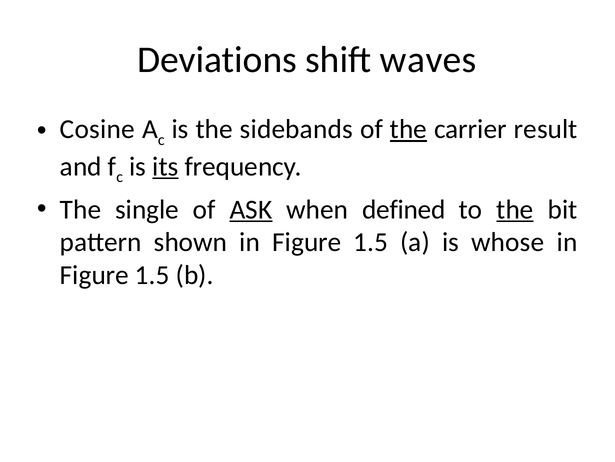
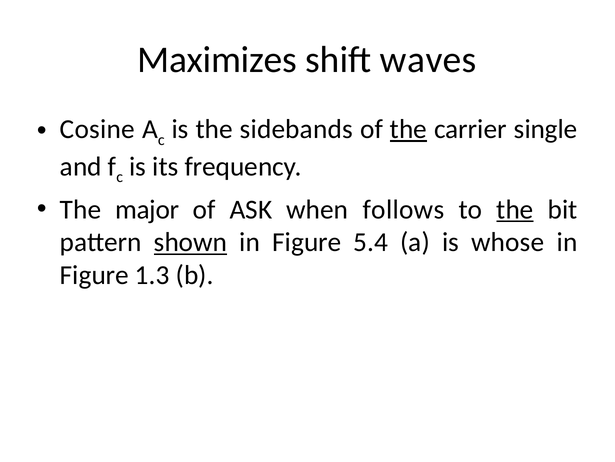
Deviations: Deviations -> Maximizes (217, 60)
result: result -> single (546, 129)
its underline: present -> none (165, 166)
single: single -> major (147, 209)
ASK underline: present -> none (251, 209)
defined: defined -> follows (404, 209)
shown underline: none -> present (191, 242)
1.5: 1.5 -> 5.4 (371, 242)
1.5: 1.5 -> 1.3 (152, 275)
